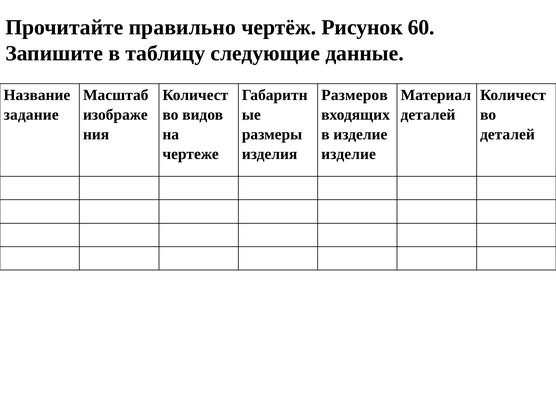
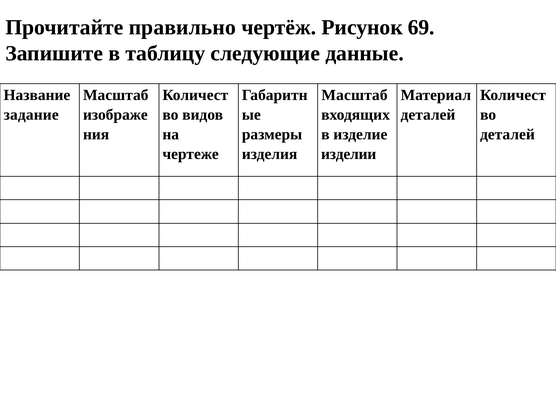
60: 60 -> 69 (421, 27)
Размеров: Размеров -> Масштаб (354, 95)
изделие: изделие -> изделии (349, 154)
